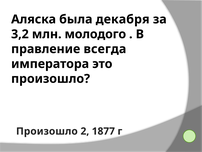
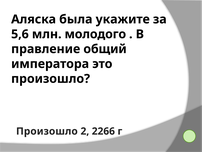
декабря: декабря -> укажите (123, 19)
3,2: 3,2 -> 5,6 (20, 34)
всегда: всегда -> общий (105, 49)
1877: 1877 -> 2266 (103, 131)
